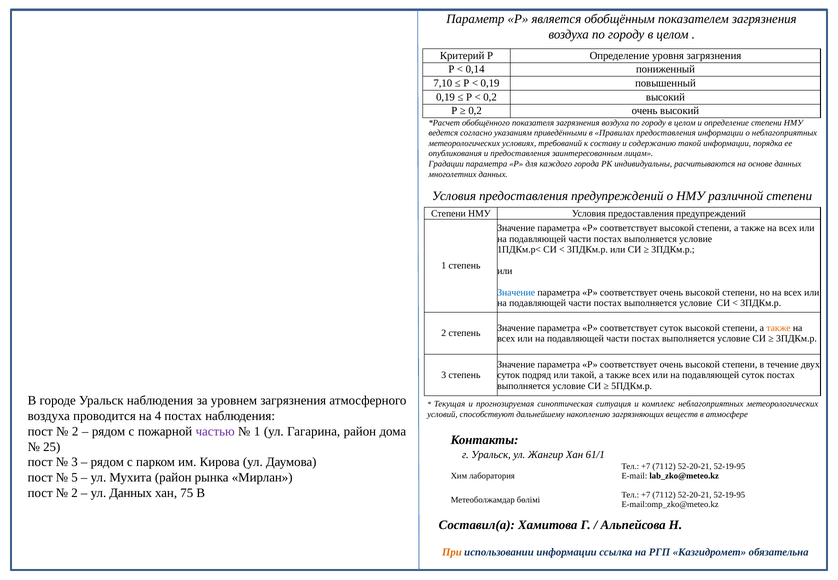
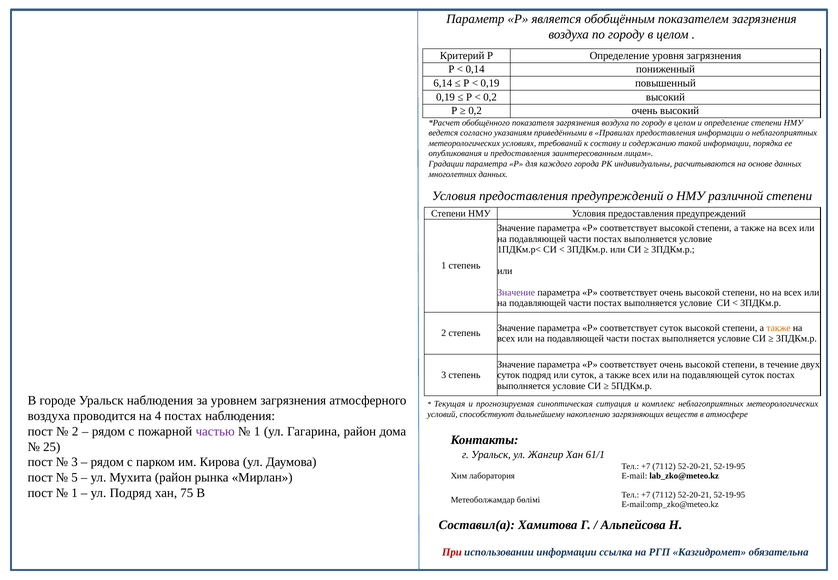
7,10: 7,10 -> 6,14 (443, 83)
Значение colour: blue -> purple (516, 293)
или такой: такой -> суток (584, 375)
2: 2 -> 1 (75, 493)
ул Данных: Данных -> Подряд (131, 493)
При colour: orange -> red (452, 552)
